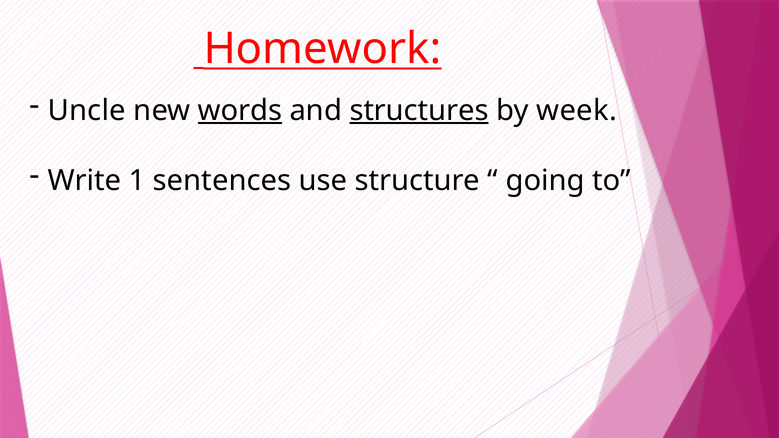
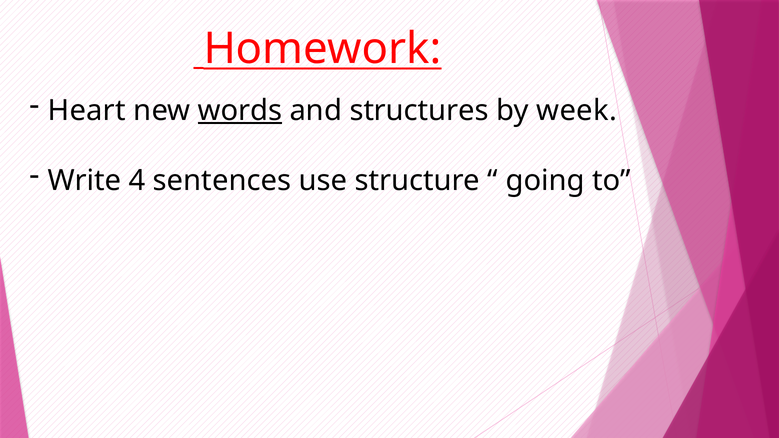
Uncle: Uncle -> Heart (87, 110)
structures underline: present -> none (419, 110)
1: 1 -> 4 (137, 181)
